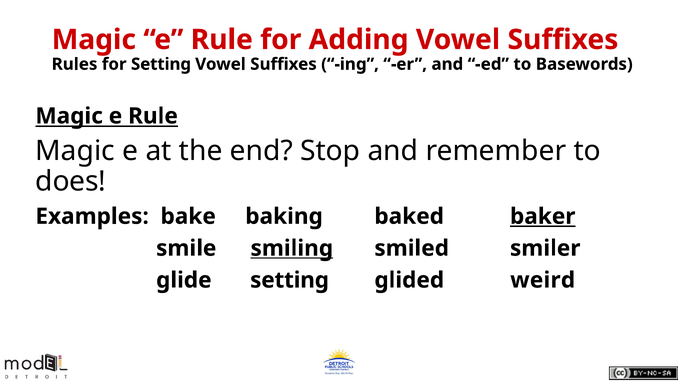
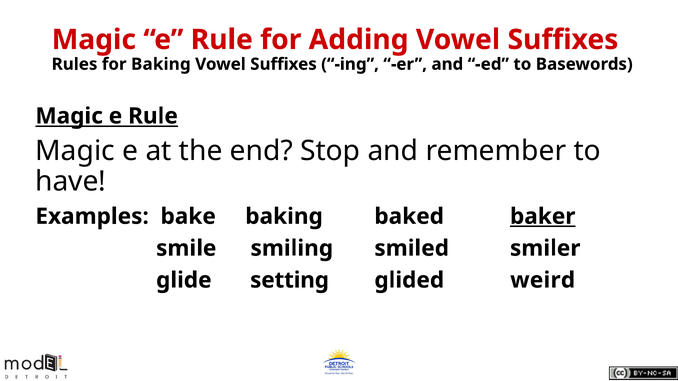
for Setting: Setting -> Baking (161, 64)
does: does -> have (71, 182)
smiling underline: present -> none (292, 249)
